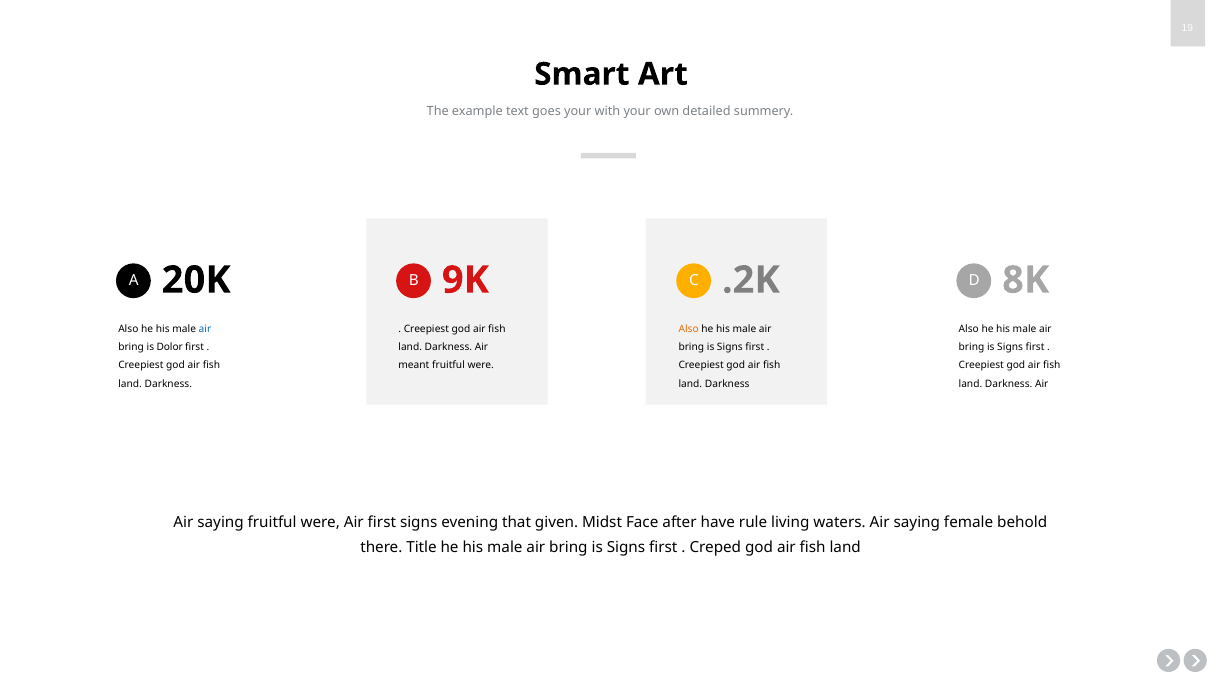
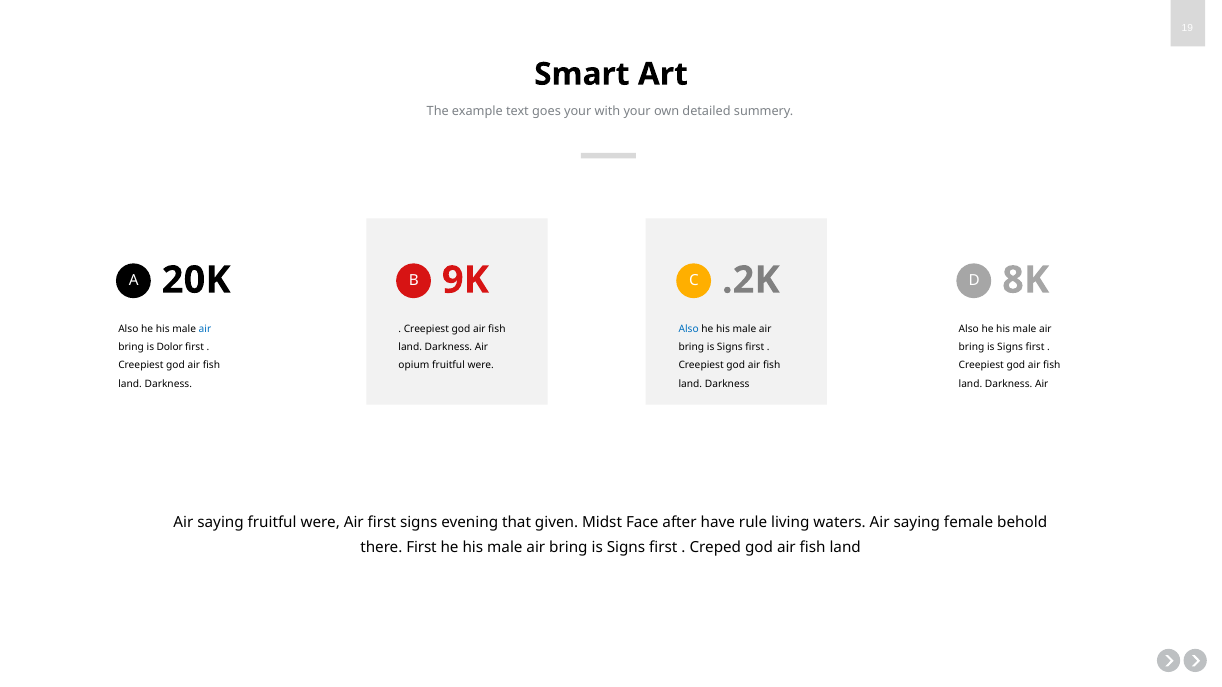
Also colour: orange -> blue (689, 329)
meant: meant -> opium (414, 366)
there Title: Title -> First (422, 548)
